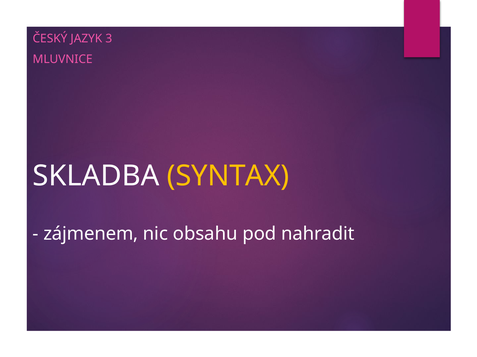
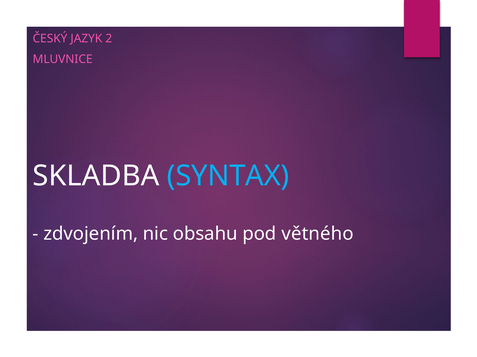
3: 3 -> 2 (109, 39)
SYNTAX colour: yellow -> light blue (228, 176)
zájmenem: zájmenem -> zdvojením (91, 234)
nahradit: nahradit -> větného (318, 234)
